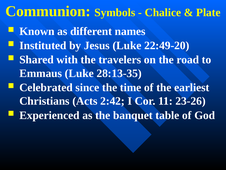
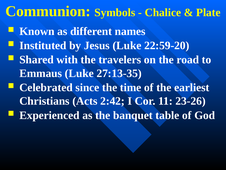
22:49-20: 22:49-20 -> 22:59-20 (167, 45)
28:13-35: 28:13-35 -> 27:13-35 (119, 73)
